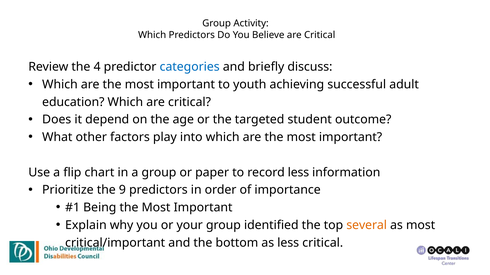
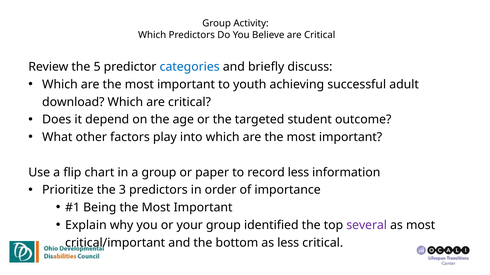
4: 4 -> 5 (97, 67)
education: education -> download (73, 102)
9: 9 -> 3 (122, 190)
several colour: orange -> purple (367, 226)
